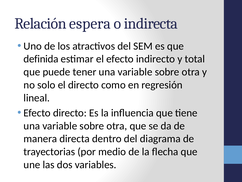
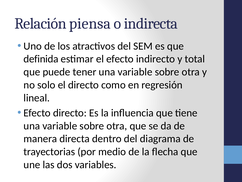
espera: espera -> piensa (90, 23)
